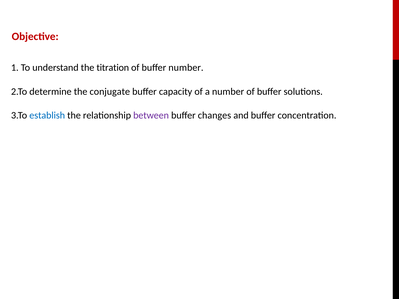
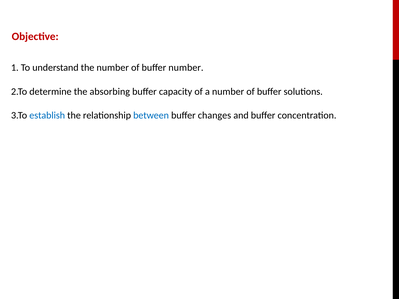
the titration: titration -> number (113, 68)
conjugate: conjugate -> absorbing (110, 92)
between colour: purple -> blue (151, 115)
